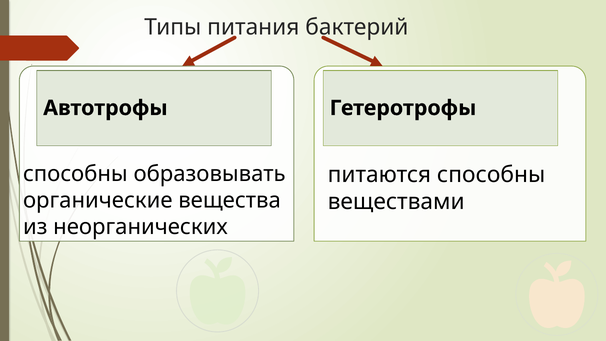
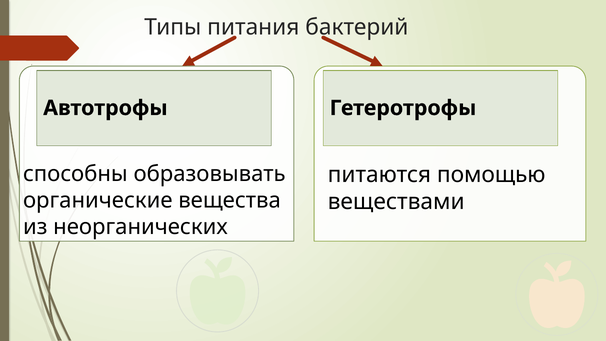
питаются способны: способны -> помощью (491, 174)
